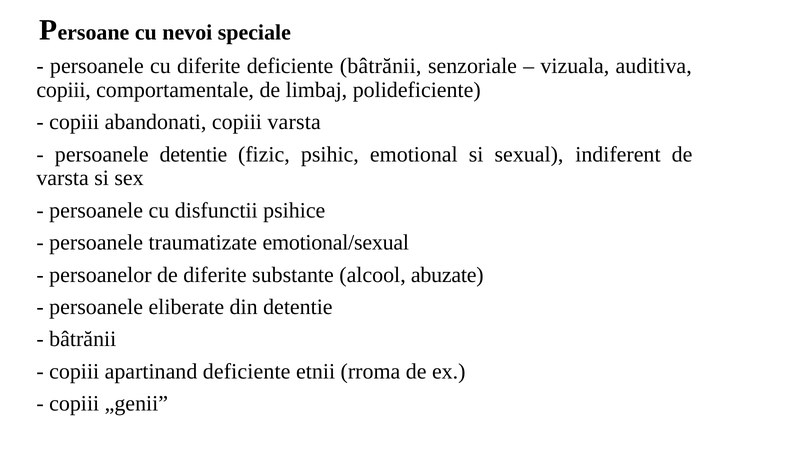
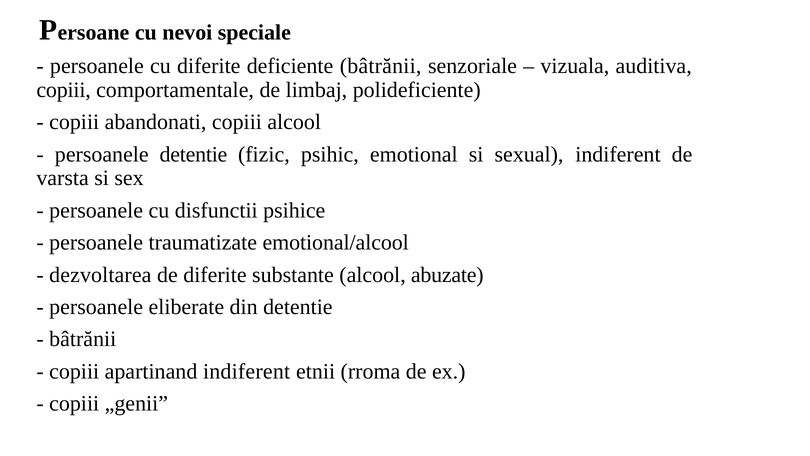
copiii varsta: varsta -> alcool (294, 122)
emotional/sexual: emotional/sexual -> emotional/alcool (336, 242)
persoanelor: persoanelor -> dezvoltarea (100, 275)
apartinand deficiente: deficiente -> indiferent (247, 371)
